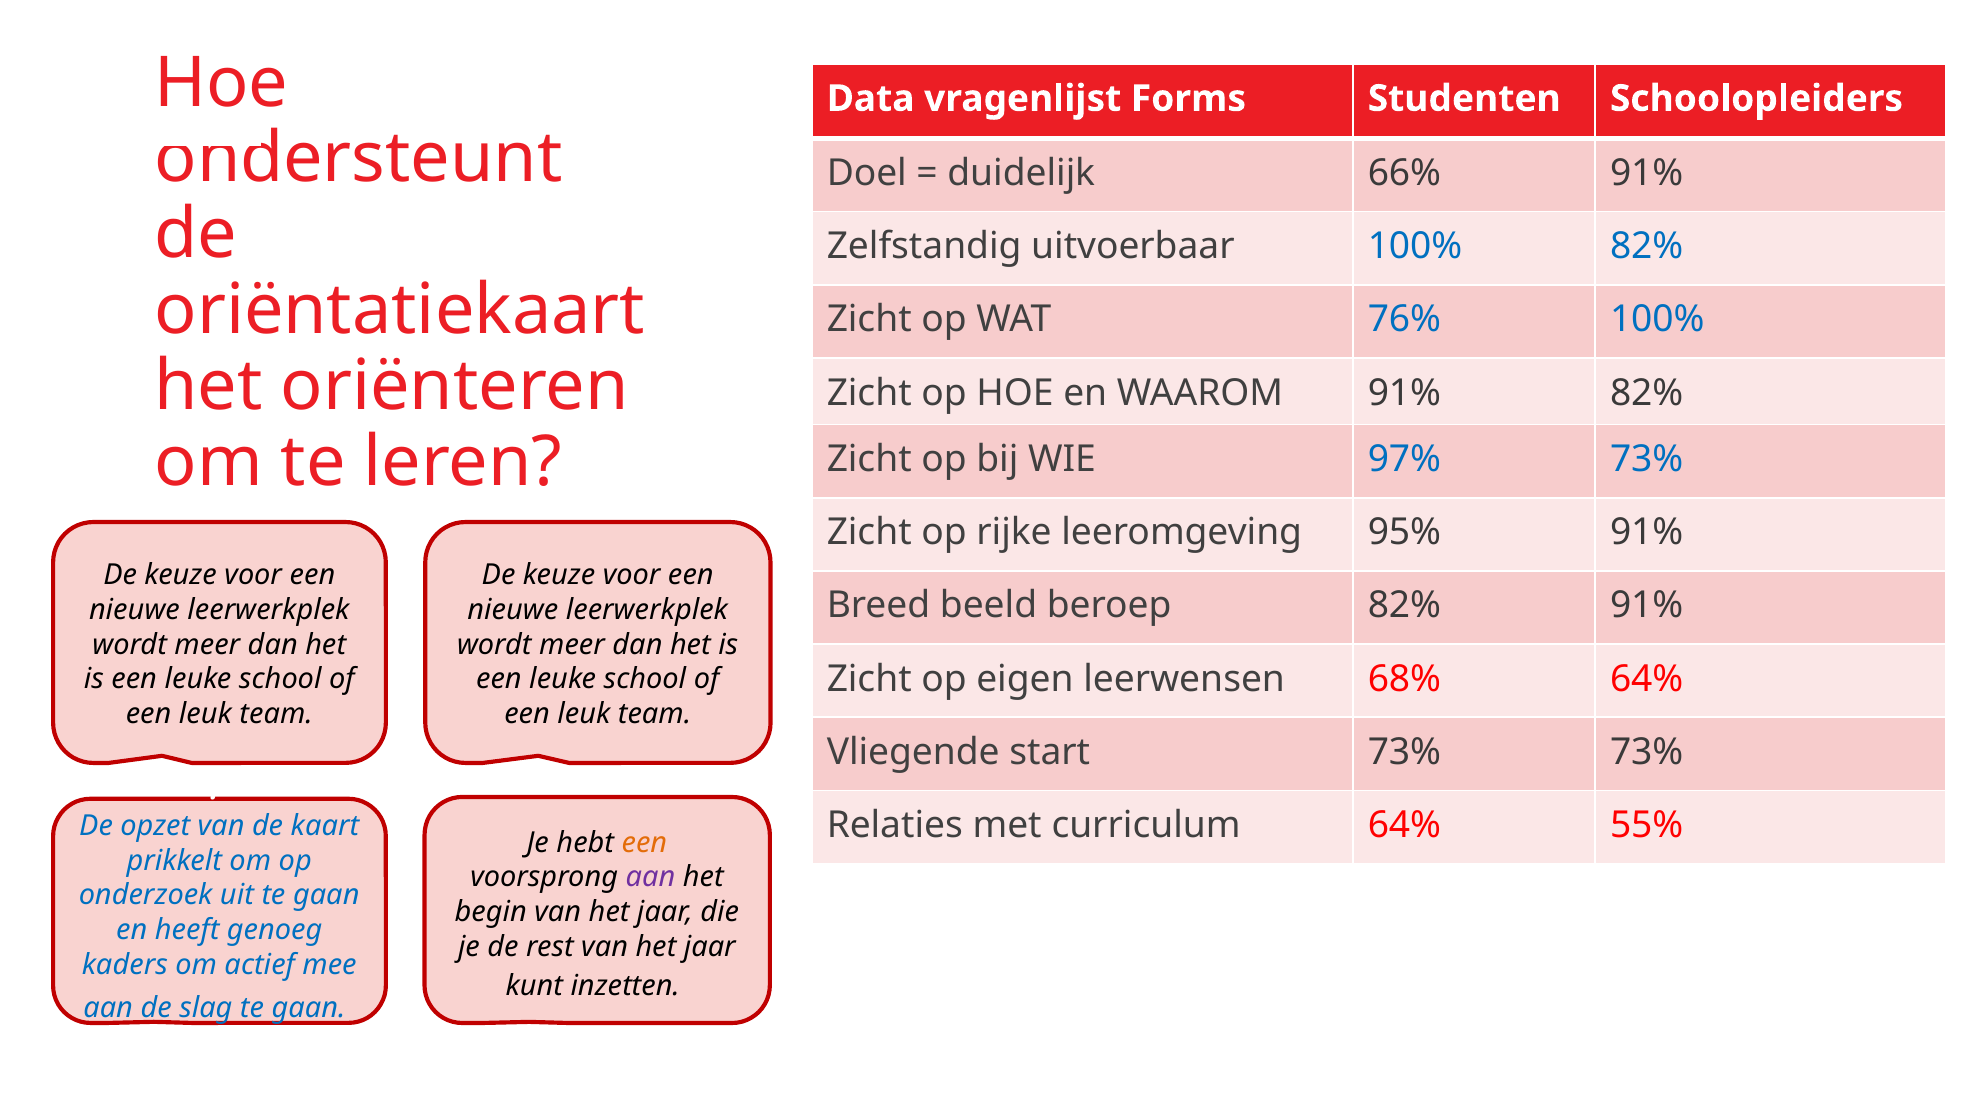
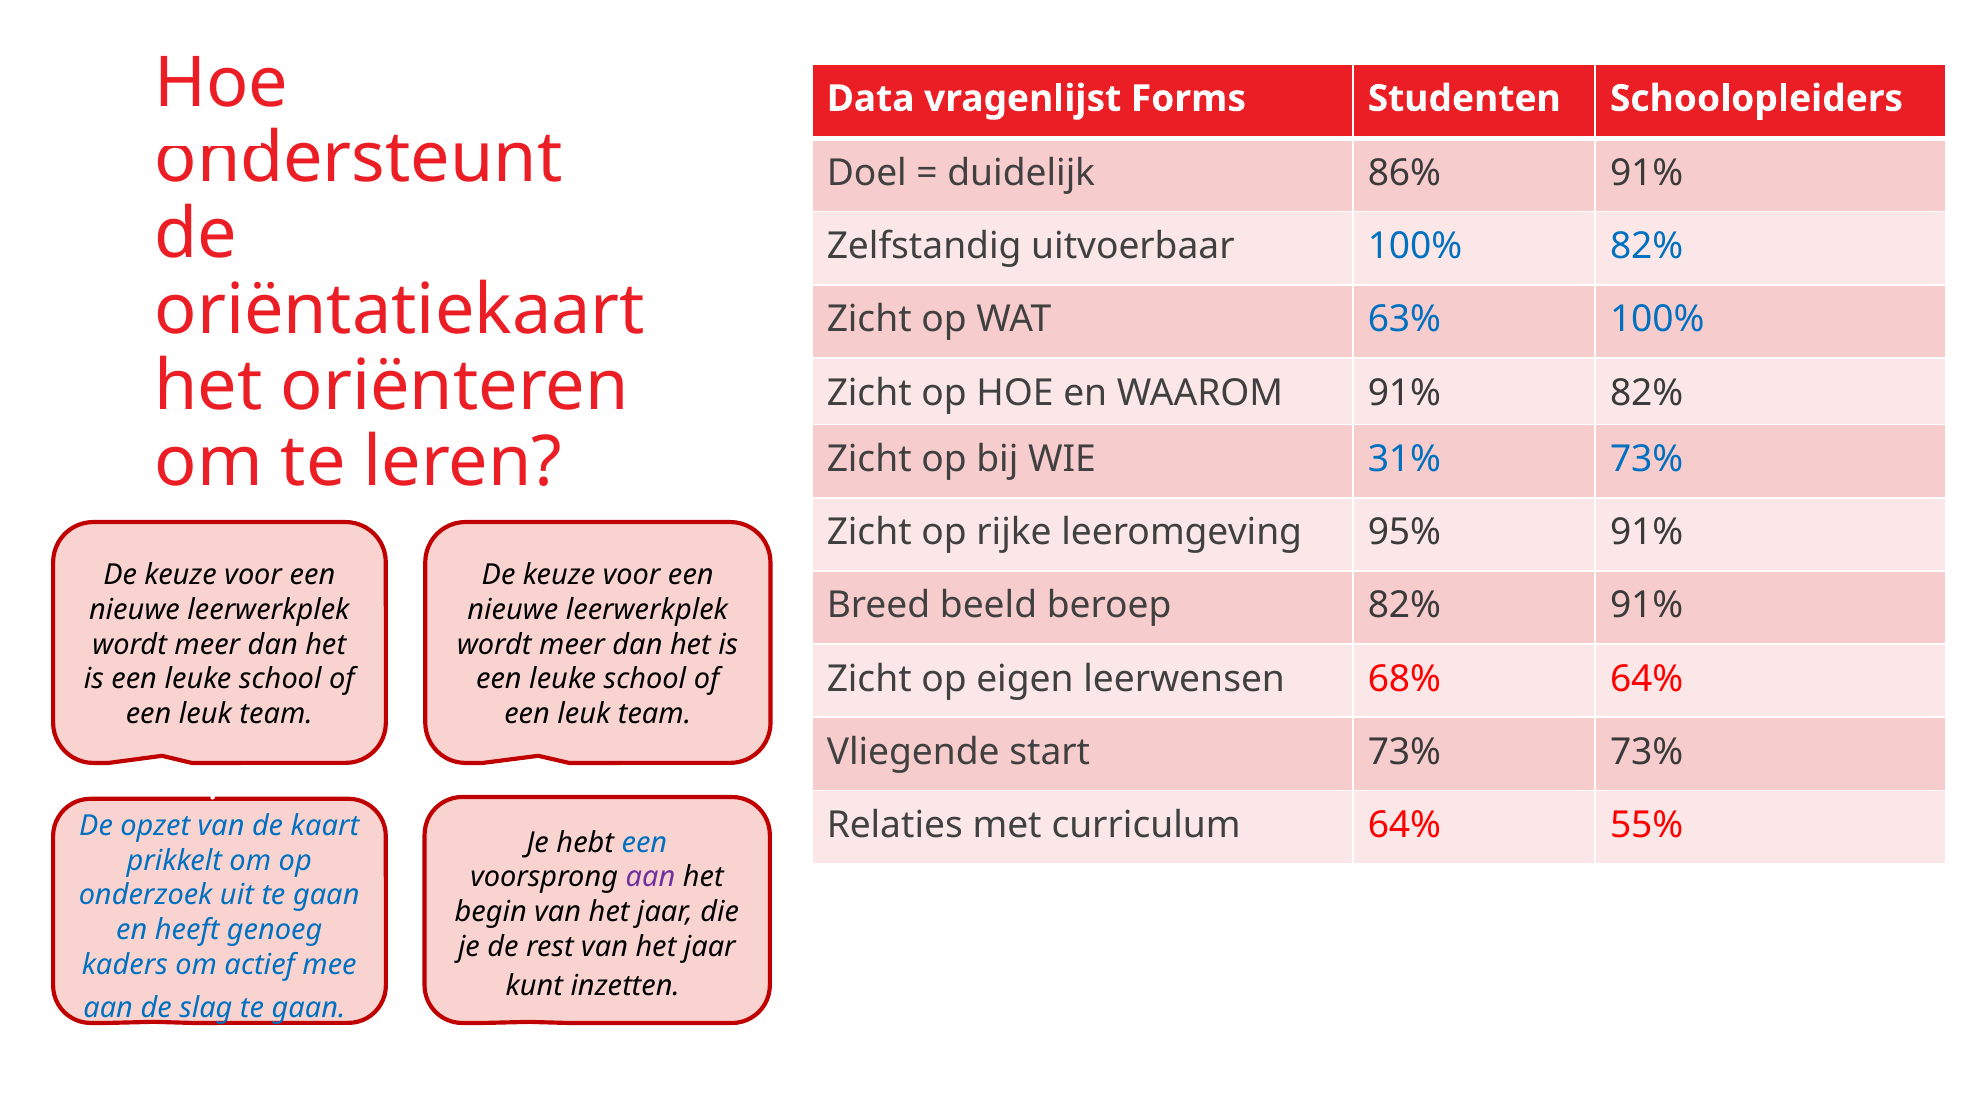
66%: 66% -> 86% (1404, 173)
76%: 76% -> 63% (1404, 320)
97%: 97% -> 31% (1404, 459)
een colour: orange -> blue (644, 843)
